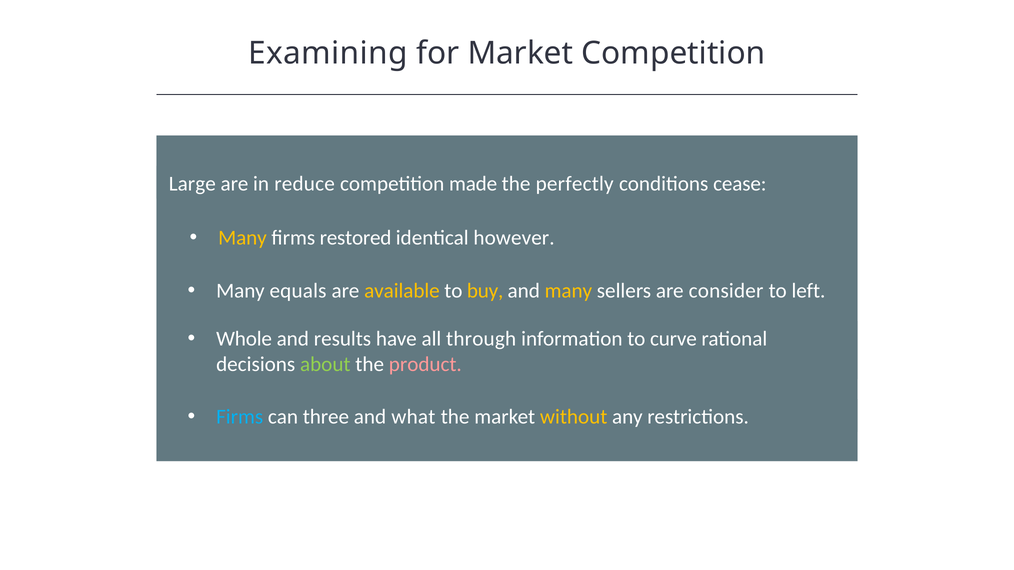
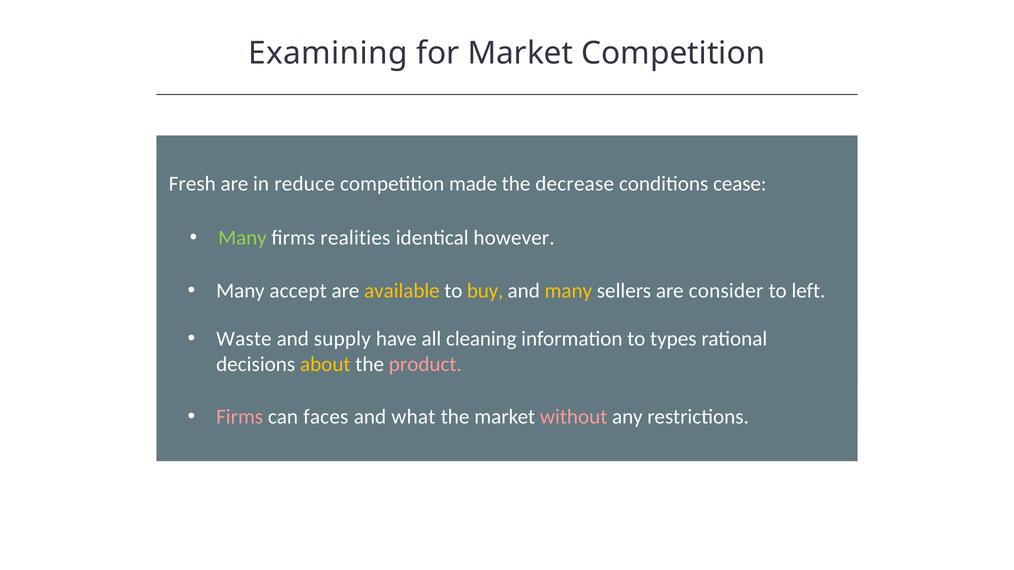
Large: Large -> Fresh (192, 184)
perfectly: perfectly -> decrease (575, 184)
Many colour: yellow -> light green (242, 238)
restored: restored -> realities (355, 238)
equals: equals -> accept (298, 291)
Whole: Whole -> Waste (244, 339)
results: results -> supply (342, 339)
through: through -> cleaning (481, 339)
curve: curve -> types (673, 339)
about colour: light green -> yellow (325, 365)
Firms colour: light blue -> pink (240, 417)
three: three -> faces (326, 417)
without colour: yellow -> pink (574, 417)
